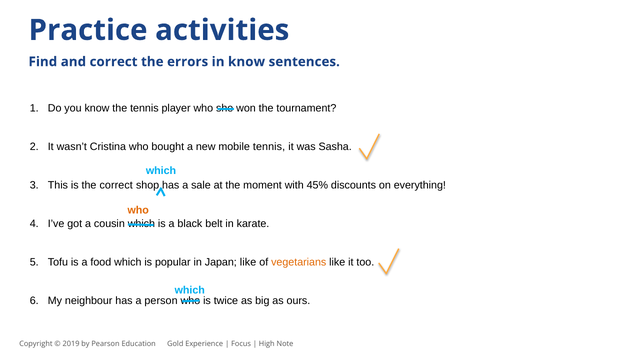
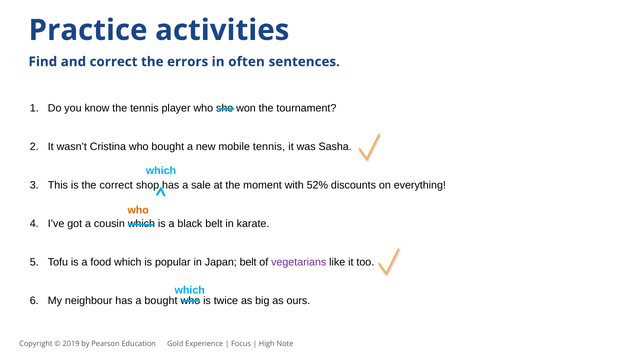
in know: know -> often (247, 62)
45%: 45% -> 52% (317, 185)
Japan like: like -> belt (248, 262)
vegetarians colour: orange -> purple (299, 262)
a person: person -> bought (161, 301)
